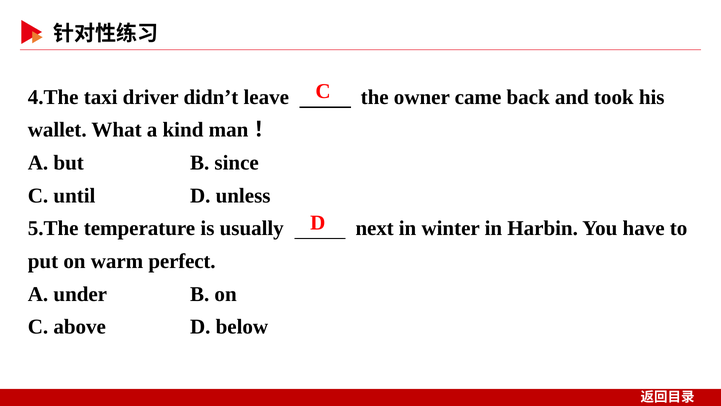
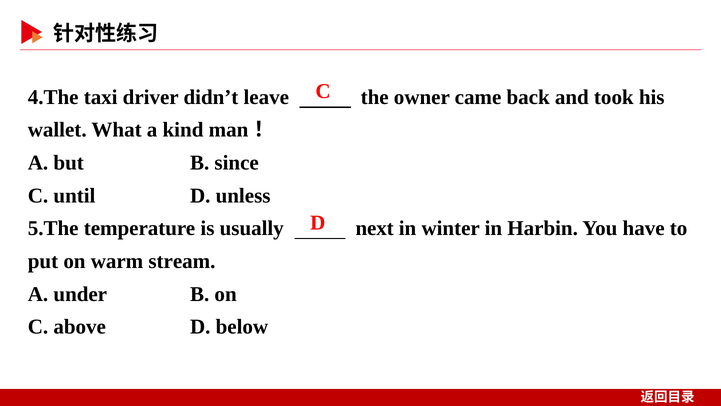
perfect: perfect -> stream (182, 261)
